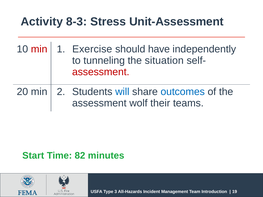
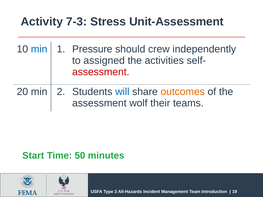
8-3: 8-3 -> 7-3 (77, 22)
min colour: red -> blue (39, 49)
Exercise: Exercise -> Pressure (92, 49)
have: have -> crew (159, 49)
tunneling: tunneling -> assigned (104, 61)
situation: situation -> activities (164, 61)
outcomes colour: blue -> orange (183, 92)
82: 82 -> 50 (80, 156)
